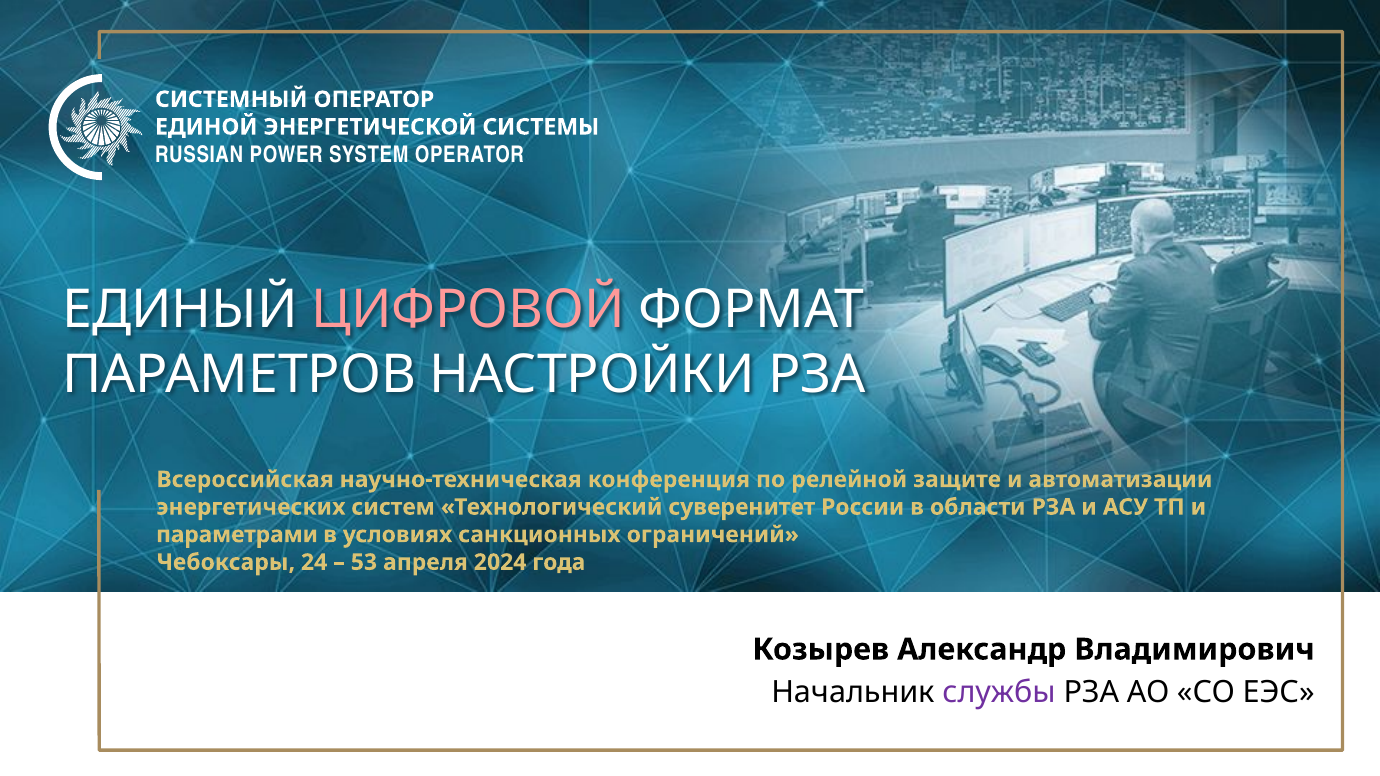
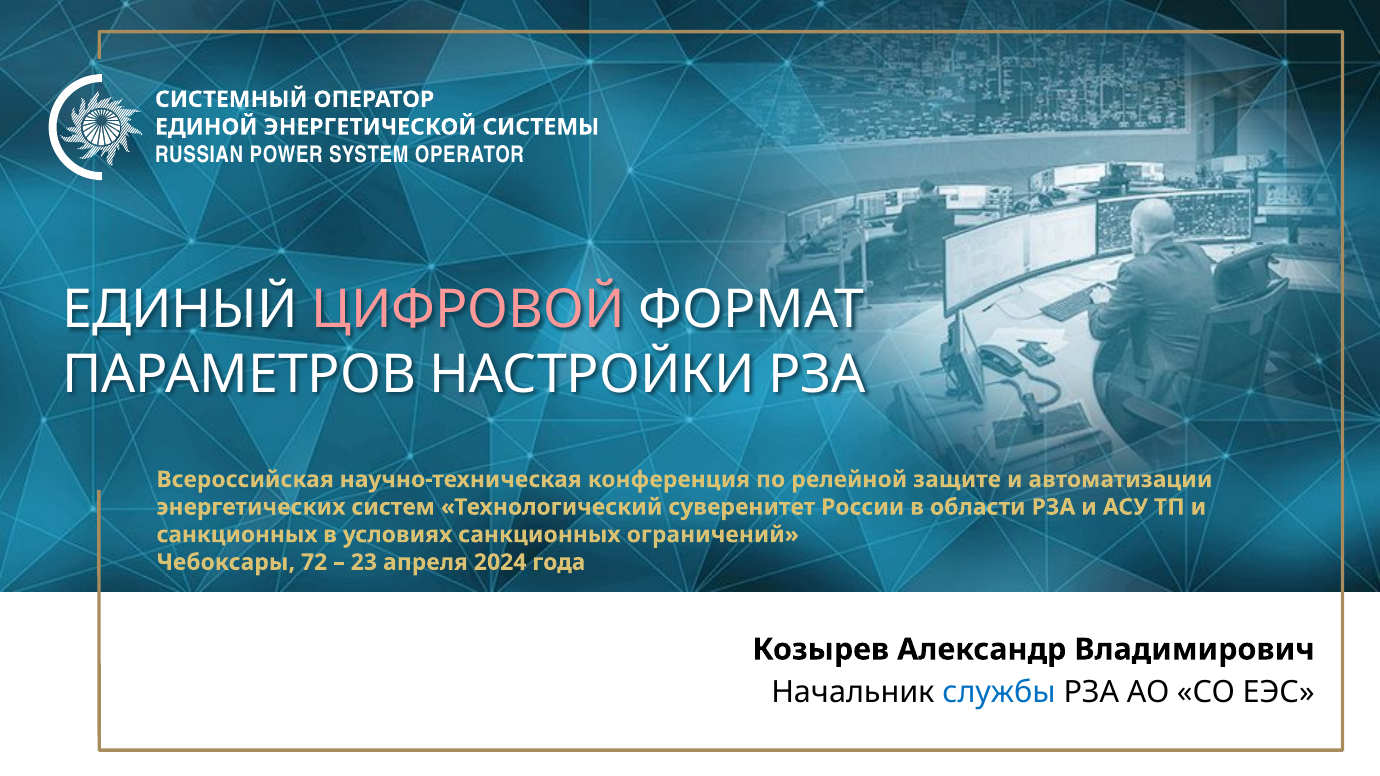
параметрами: параметрами -> санкционных (237, 535)
24: 24 -> 72 (314, 562)
53: 53 -> 23 (364, 562)
службы colour: purple -> blue (999, 693)
